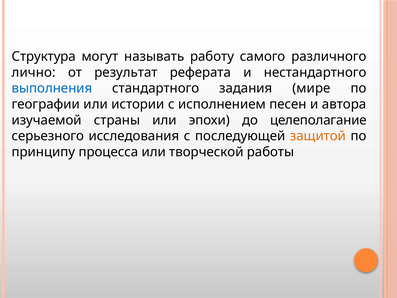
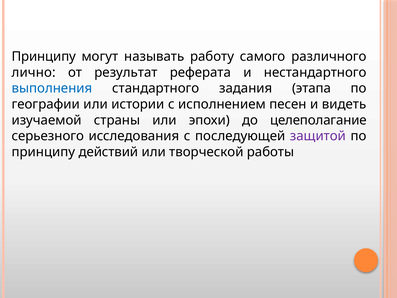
Структура: Структура -> Принципу (44, 57)
мире: мире -> этапа (312, 88)
автора: автора -> видеть (344, 104)
защитой colour: orange -> purple (318, 136)
процесса: процесса -> действий (108, 152)
